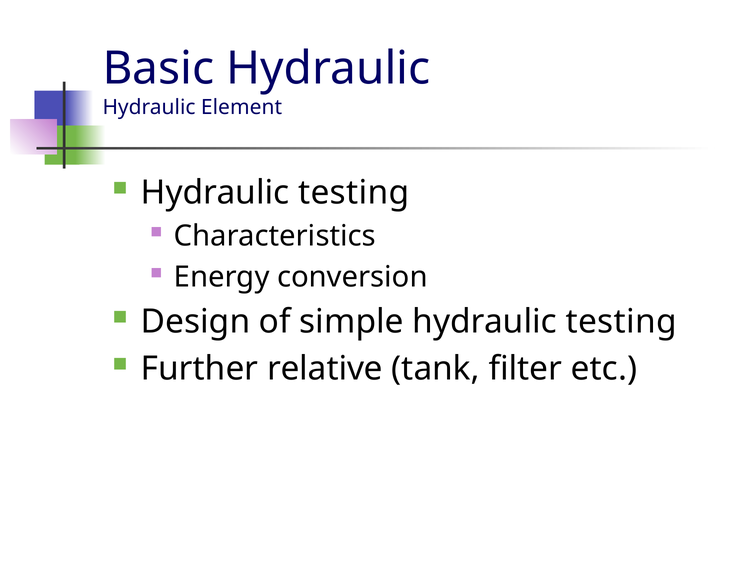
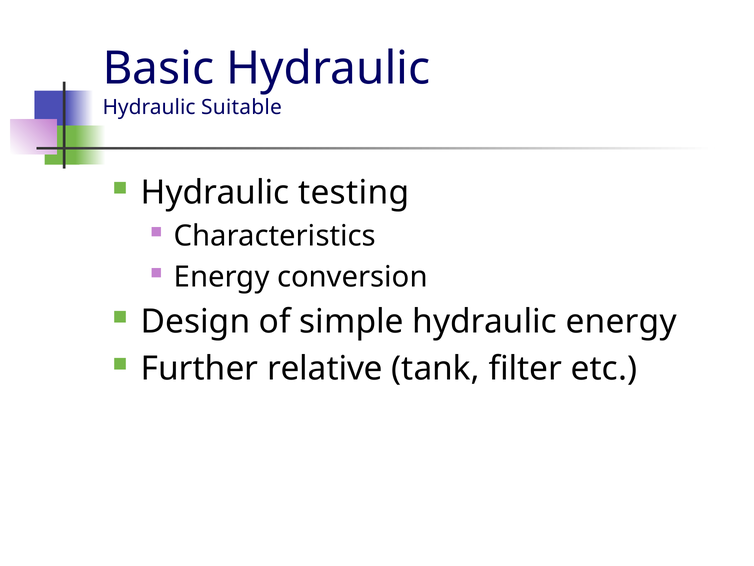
Element: Element -> Suitable (241, 107)
simple hydraulic testing: testing -> energy (621, 322)
